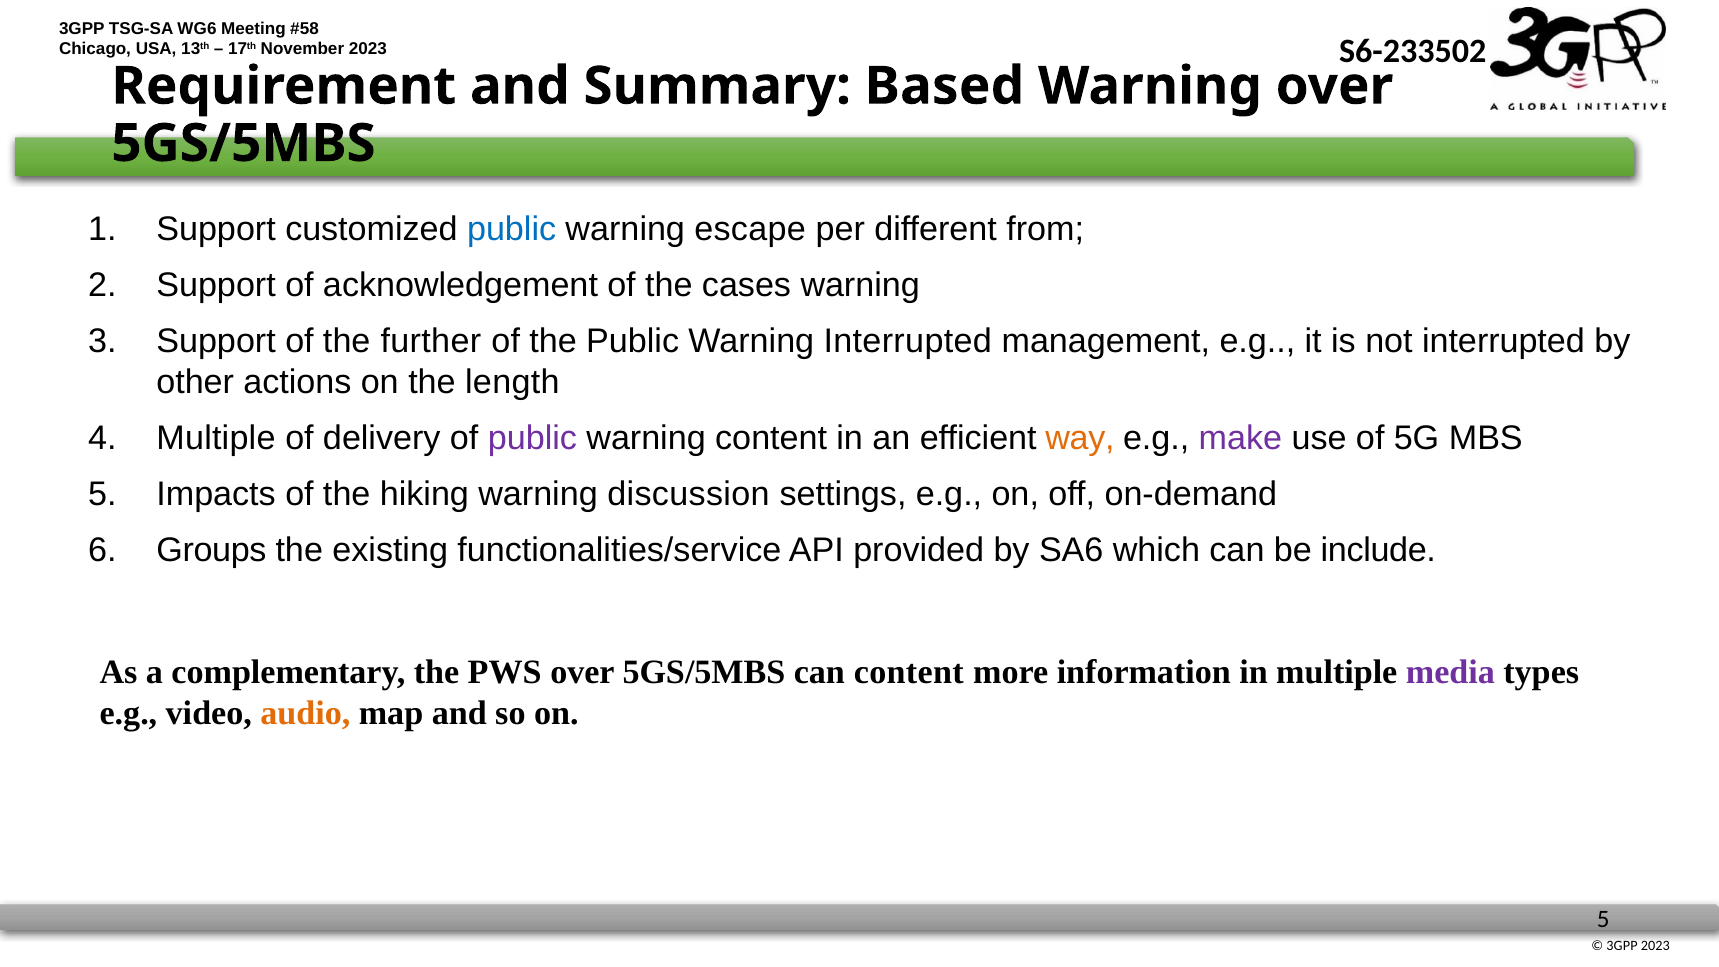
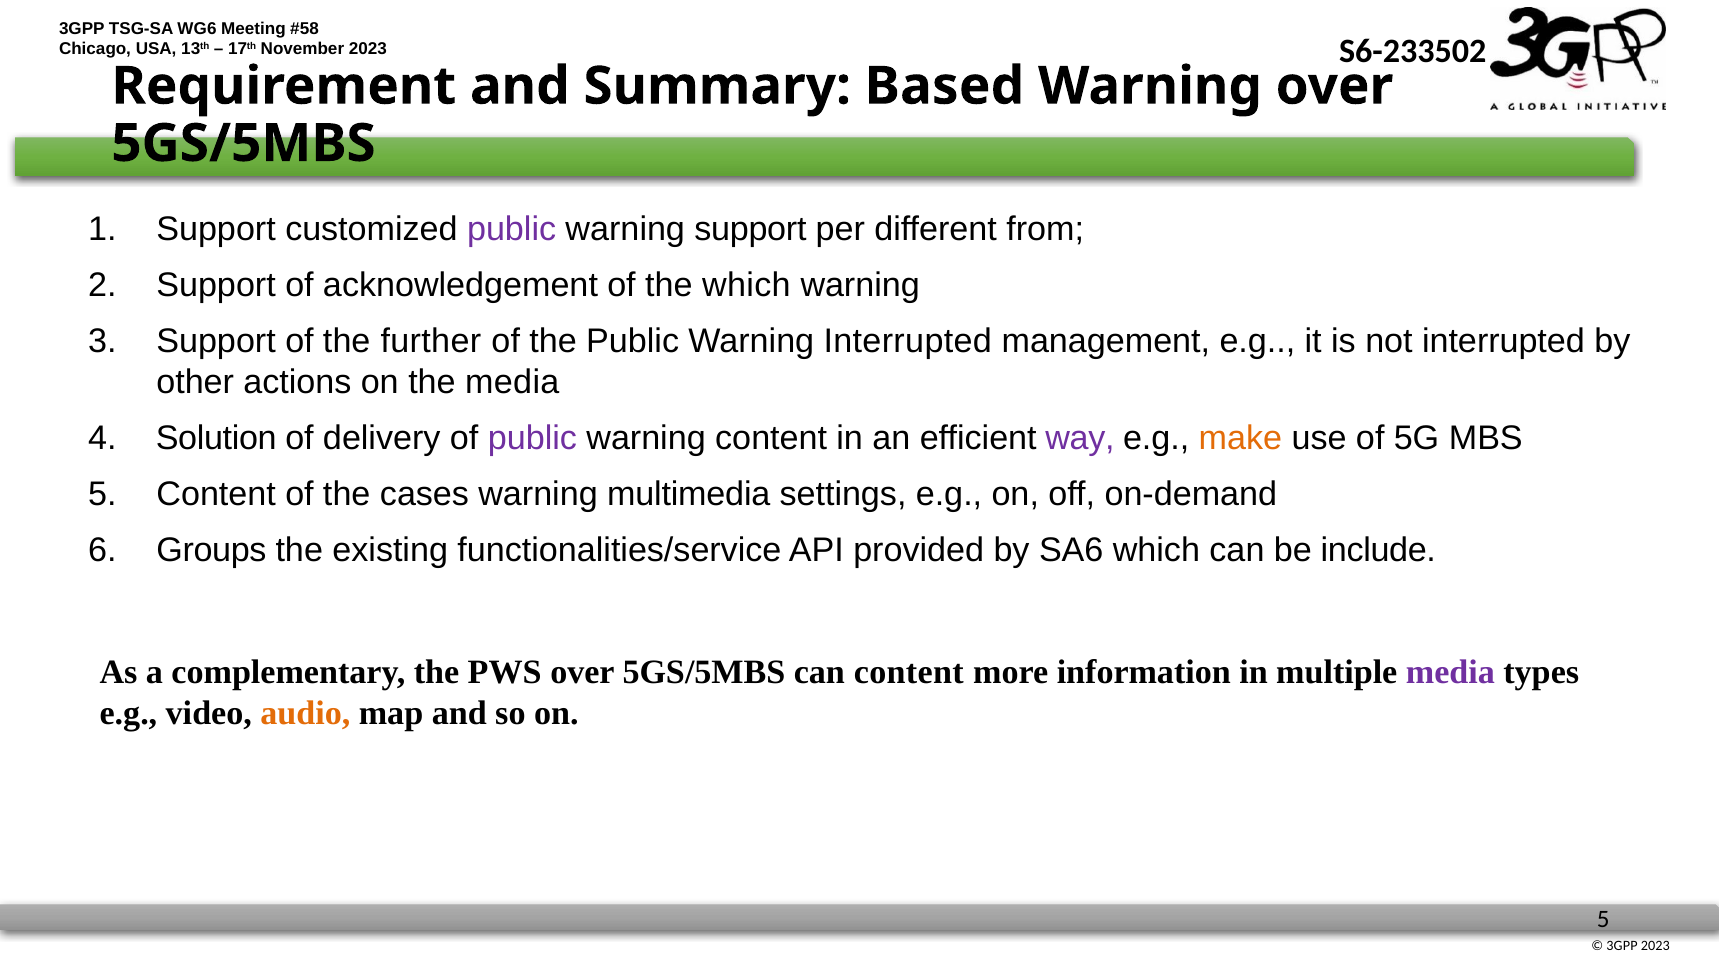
public colour: blue -> purple (512, 229)
warning escape: escape -> support (750, 229)
the cases: cases -> which (746, 285)
the length: length -> media (512, 382)
Multiple: Multiple -> Solution (216, 438)
way colour: orange -> purple (1080, 438)
make colour: purple -> orange (1240, 438)
Impacts: Impacts -> Content (216, 494)
hiking: hiking -> cases (424, 494)
discussion: discussion -> multimedia (689, 494)
